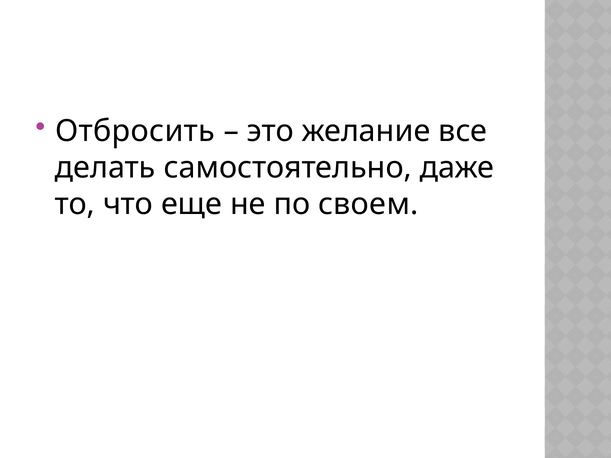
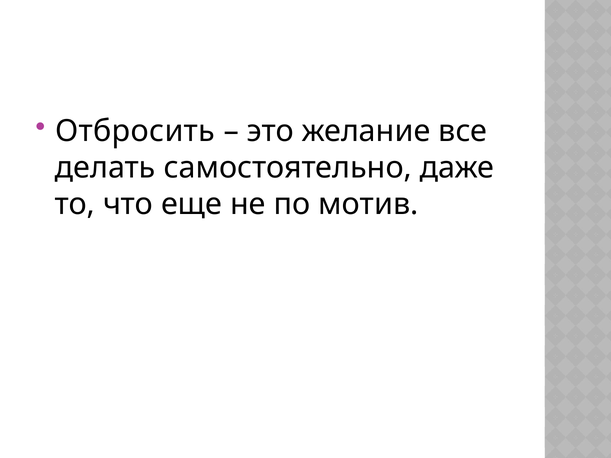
своем: своем -> мотив (368, 204)
